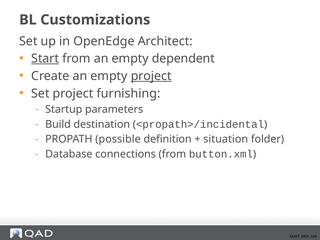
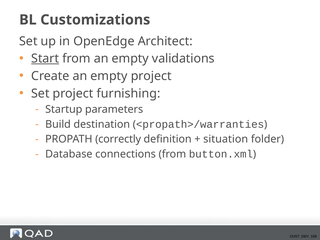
dependent: dependent -> validations (183, 59)
project underline: present -> none (151, 76)
<propath>/incidental: <propath>/incidental -> <propath>/warranties (200, 124)
possible: possible -> correctly (118, 139)
